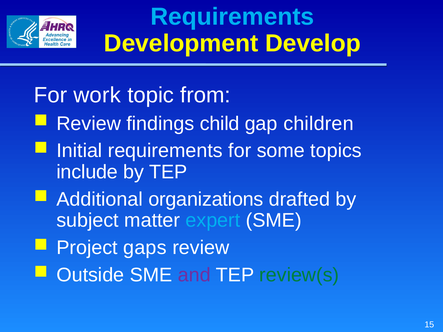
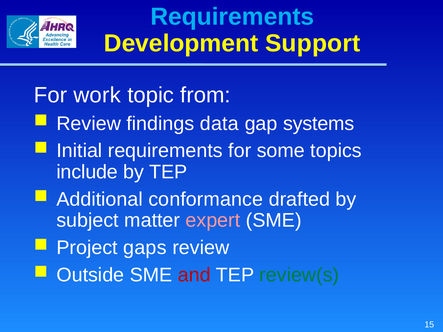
Develop: Develop -> Support (313, 43)
child: child -> data (219, 124)
children: children -> systems (319, 124)
organizations: organizations -> conformance (206, 199)
expert colour: light blue -> pink (213, 221)
and colour: purple -> red (194, 275)
